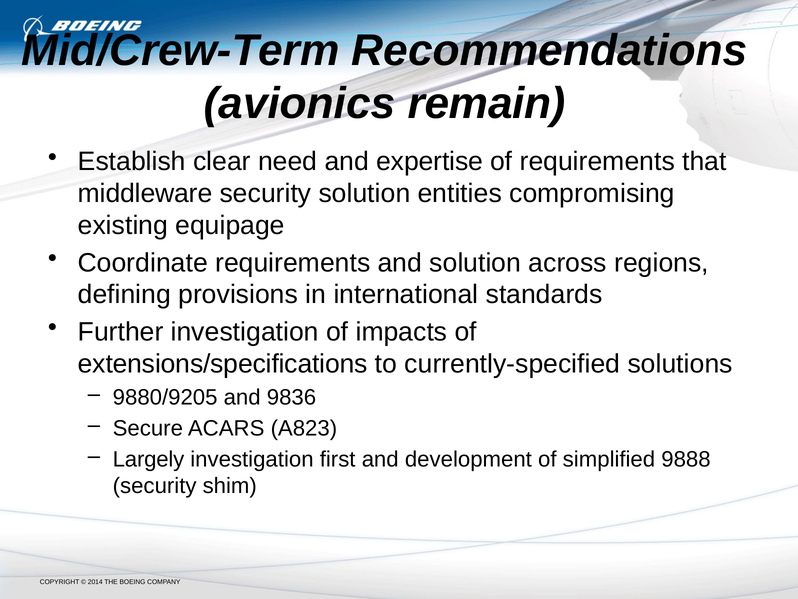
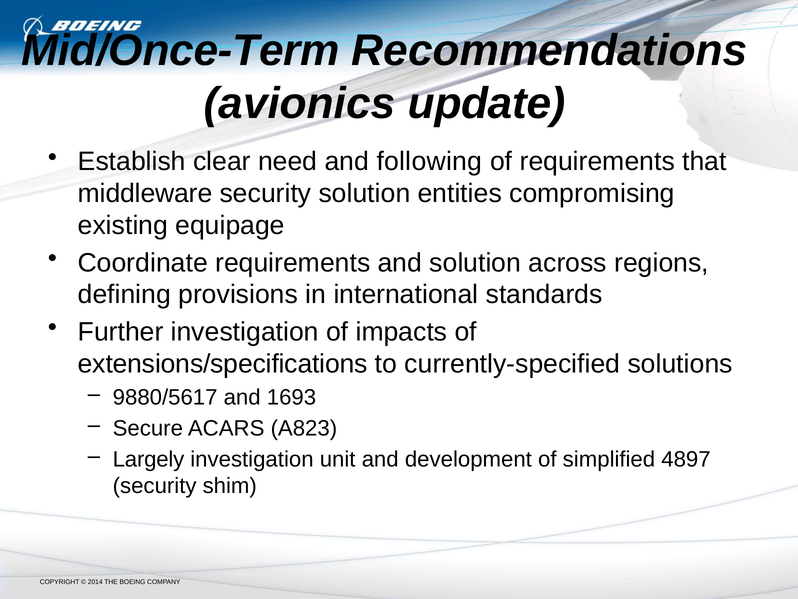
Mid/Crew-Term: Mid/Crew-Term -> Mid/Once-Term (180, 50)
remain: remain -> update (487, 104)
expertise: expertise -> following (429, 161)
9880/9205: 9880/9205 -> 9880/5617 (165, 397)
9836: 9836 -> 1693 (291, 397)
first: first -> unit (338, 459)
9888: 9888 -> 4897 (686, 459)
